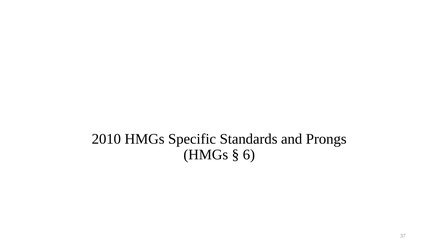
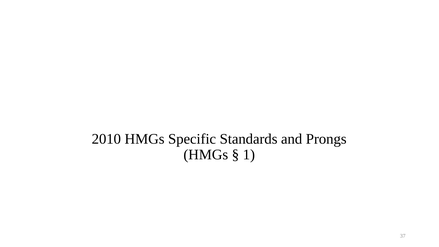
6: 6 -> 1 (249, 155)
